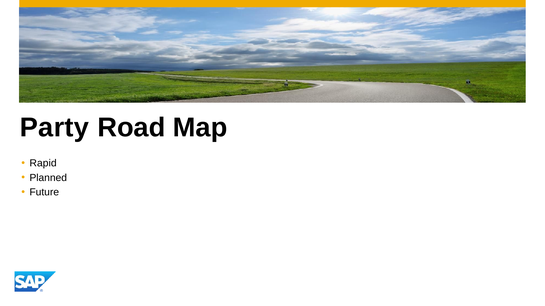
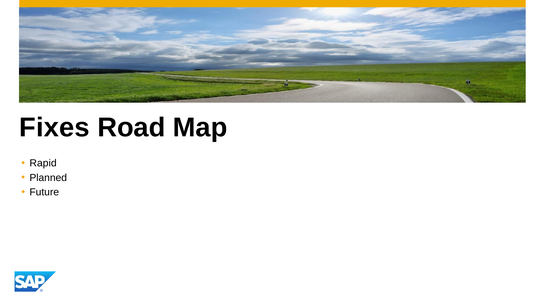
Party: Party -> Fixes (54, 128)
